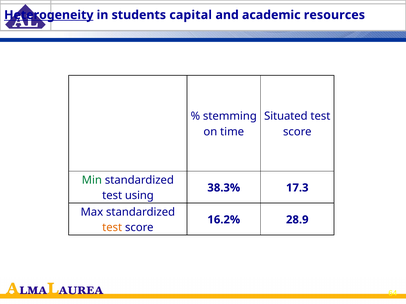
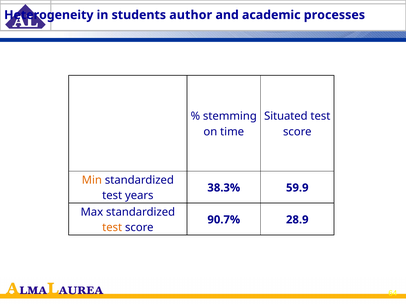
Heterogeneity underline: present -> none (49, 15)
capital: capital -> author (191, 15)
resources: resources -> processes (334, 15)
Min colour: green -> orange (92, 180)
17.3: 17.3 -> 59.9 (297, 188)
using: using -> years (139, 196)
16.2%: 16.2% -> 90.7% (224, 220)
